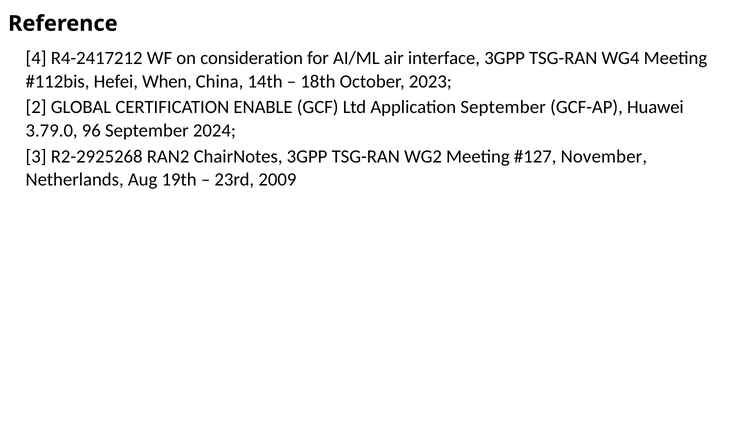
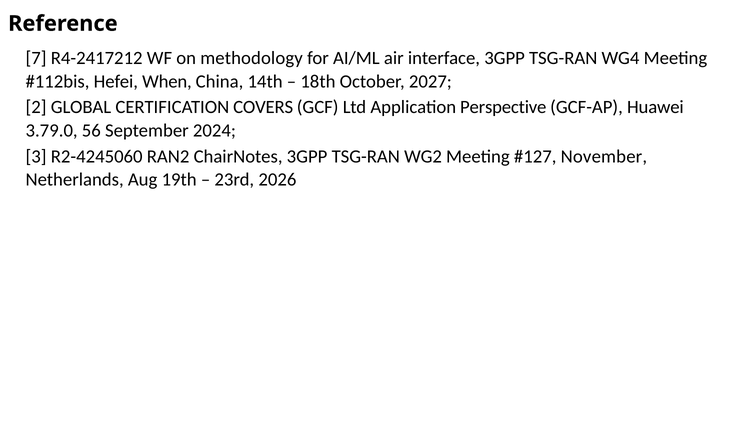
4: 4 -> 7 (36, 58)
consideration: consideration -> methodology (252, 58)
2023: 2023 -> 2027 (430, 82)
ENABLE: ENABLE -> COVERS (263, 107)
Application September: September -> Perspective (503, 107)
96: 96 -> 56 (91, 131)
R2-2925268: R2-2925268 -> R2-4245060 (97, 157)
2009: 2009 -> 2026 (277, 180)
